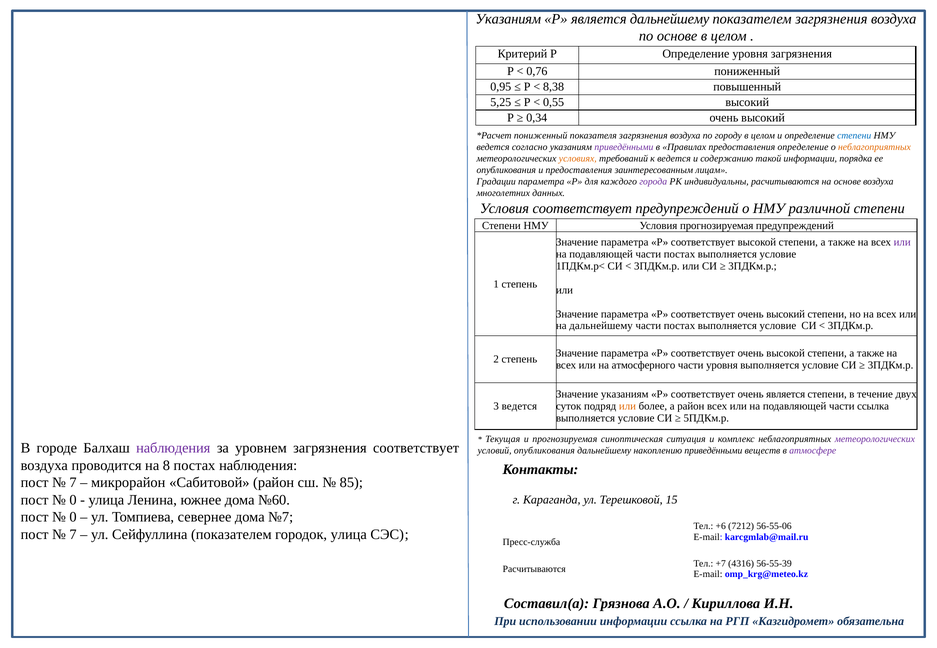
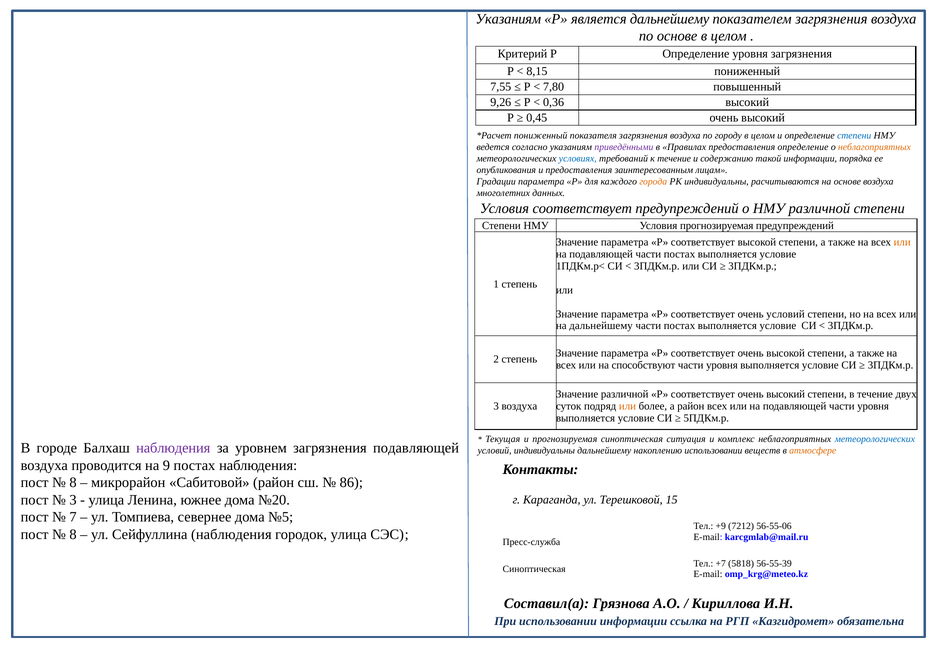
0,76: 0,76 -> 8,15 (537, 71)
0,95: 0,95 -> 7,55 (501, 87)
8,38: 8,38 -> 7,80 (554, 87)
5,25: 5,25 -> 9,26 (501, 102)
0,55: 0,55 -> 0,36 (554, 102)
0,34: 0,34 -> 0,45 (537, 118)
условиях colour: orange -> blue (578, 159)
к ведется: ведется -> течение (674, 159)
города colour: purple -> orange (653, 182)
или colour: purple -> orange (902, 242)
соответствует очень высокий: высокий -> условий (786, 314)
атмосферного: атмосферного -> способствуют (644, 366)
Значение указаниям: указаниям -> различной (625, 395)
соответствует очень является: является -> высокий (786, 395)
3 ведется: ведется -> воздуха (519, 407)
подавляющей части ссылка: ссылка -> уровня (873, 407)
метеорологических colour: purple -> blue (875, 439)
загрязнения соответствует: соответствует -> подавляющей (416, 449)
условий опубликования: опубликования -> индивидуальны (544, 451)
накоплению приведёнными: приведёнными -> использовании (713, 451)
атмосфере colour: purple -> orange (813, 451)
8: 8 -> 9 (166, 466)
7: 7 -> 8 (73, 483)
85: 85 -> 86 (351, 483)
0: 0 -> 3 (73, 500)
№60: №60 -> №20 (274, 500)
0: 0 -> 7 (73, 518)
№7: №7 -> №5 (281, 518)
+6: +6 -> +9 (721, 527)
7: 7 -> 8 (73, 535)
Сейфуллина показателем: показателем -> наблюдения (231, 535)
4316: 4316 -> 5818 (741, 564)
Расчитываются: Расчитываются -> Синоптическая (534, 570)
